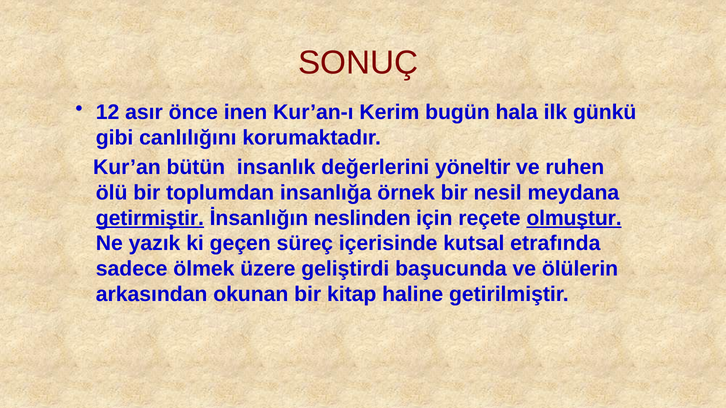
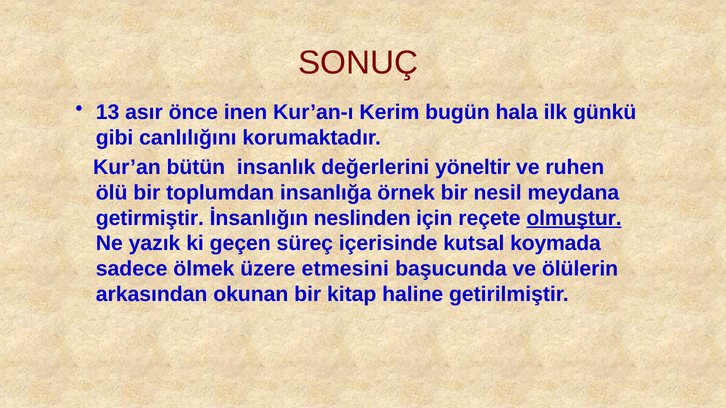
12: 12 -> 13 (108, 112)
getirmiştir underline: present -> none (150, 218)
etrafında: etrafında -> koymada (556, 244)
geliştirdi: geliştirdi -> etmesini (345, 269)
